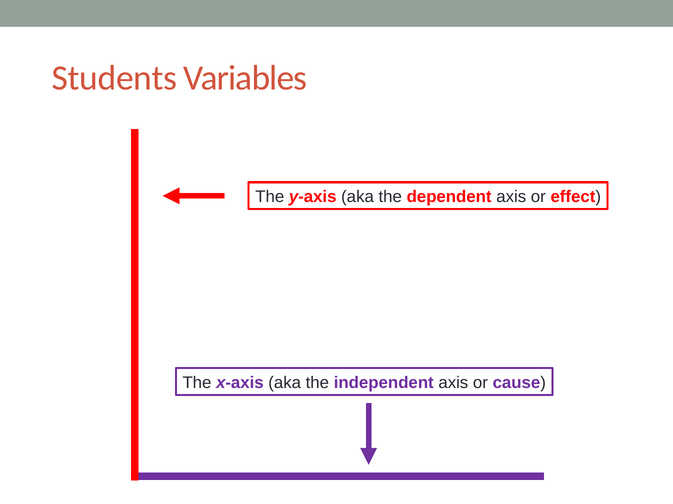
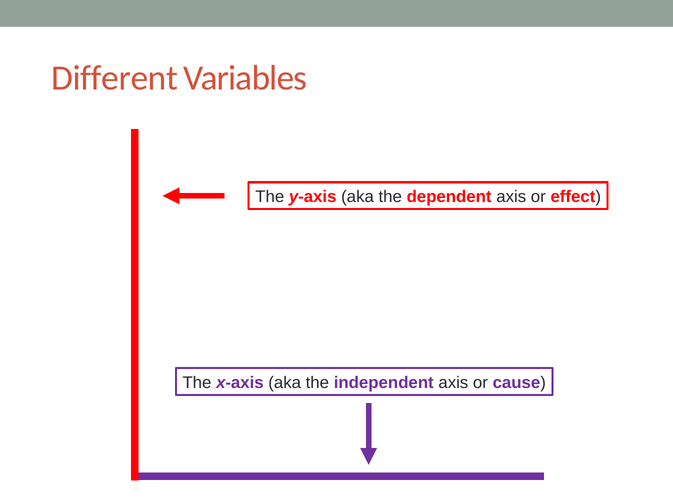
Students: Students -> Different (115, 78)
